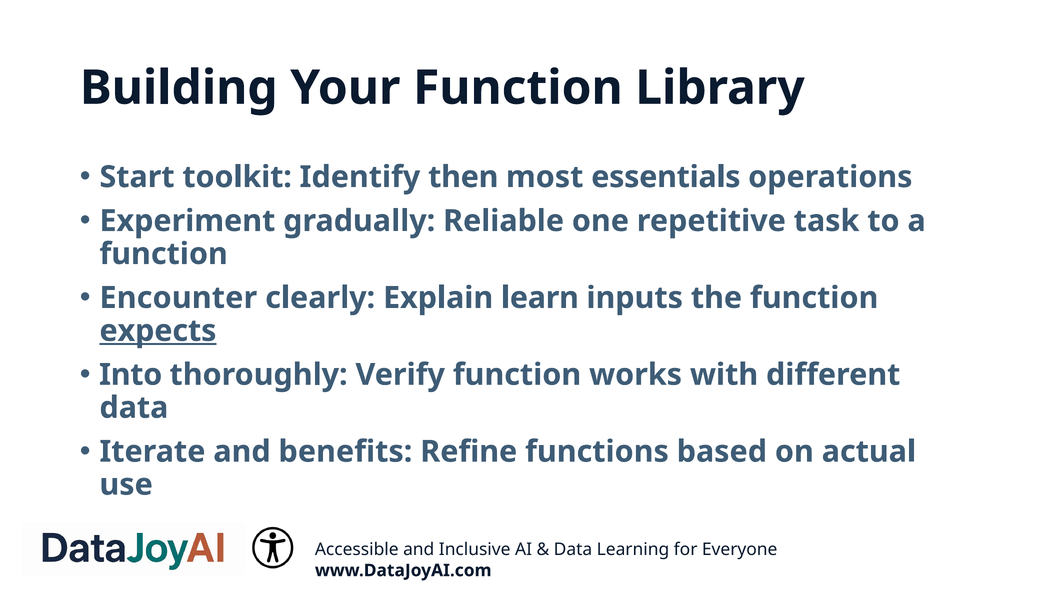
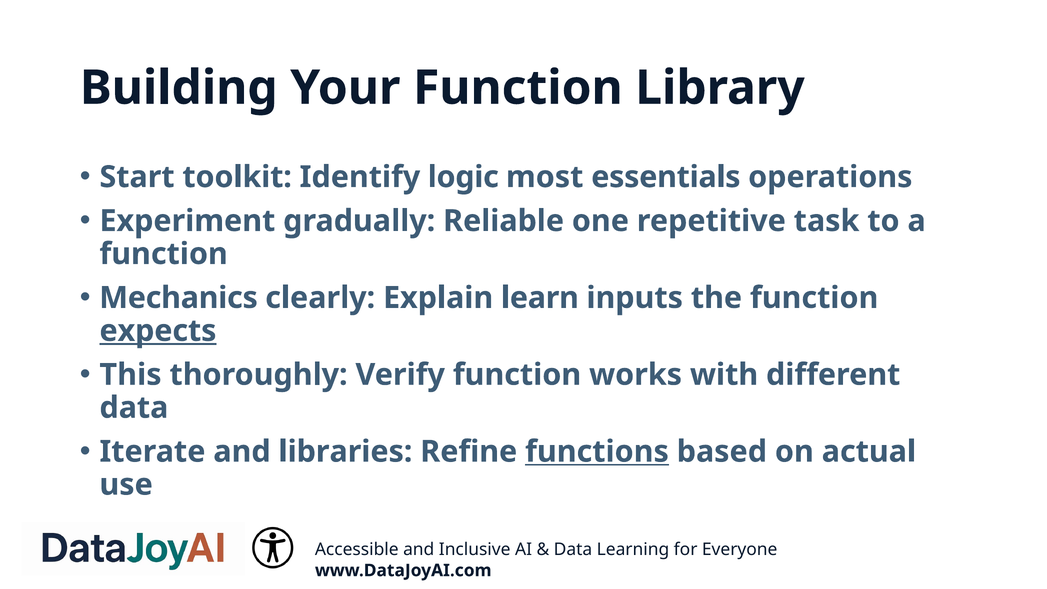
then: then -> logic (463, 177)
Encounter: Encounter -> Mechanics (179, 298)
Into: Into -> This (131, 375)
benefits: benefits -> libraries (345, 452)
functions underline: none -> present (597, 452)
